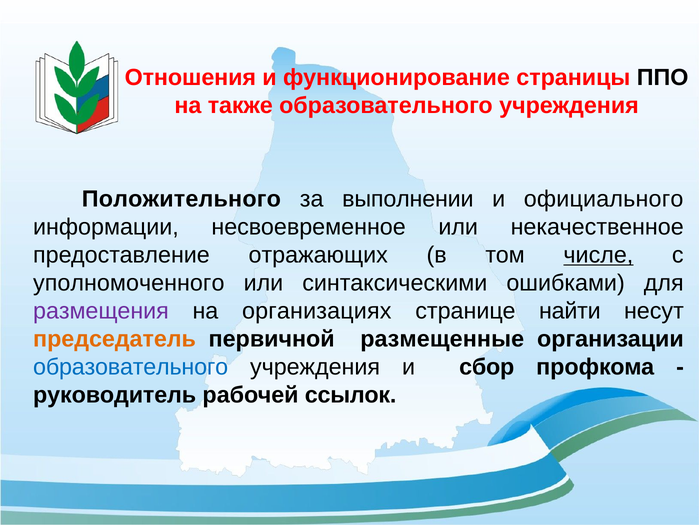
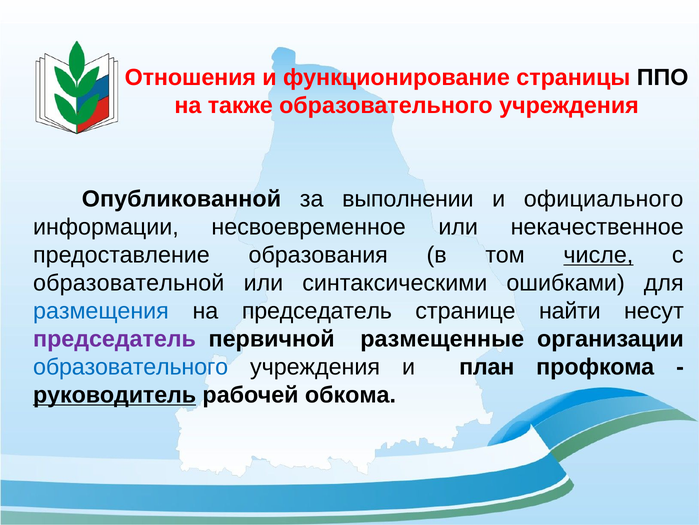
Положительного: Положительного -> Опубликованной (181, 199)
отражающих: отражающих -> образования (318, 255)
уполномоченного: уполномоченного -> образовательной (129, 283)
размещения colour: purple -> blue (101, 311)
на организациях: организациях -> председатель (317, 311)
председатель colour: orange -> purple (115, 339)
сбор: сбор -> план (487, 366)
руководитель underline: none -> present (115, 394)
ссылок: ссылок -> обкома (350, 394)
